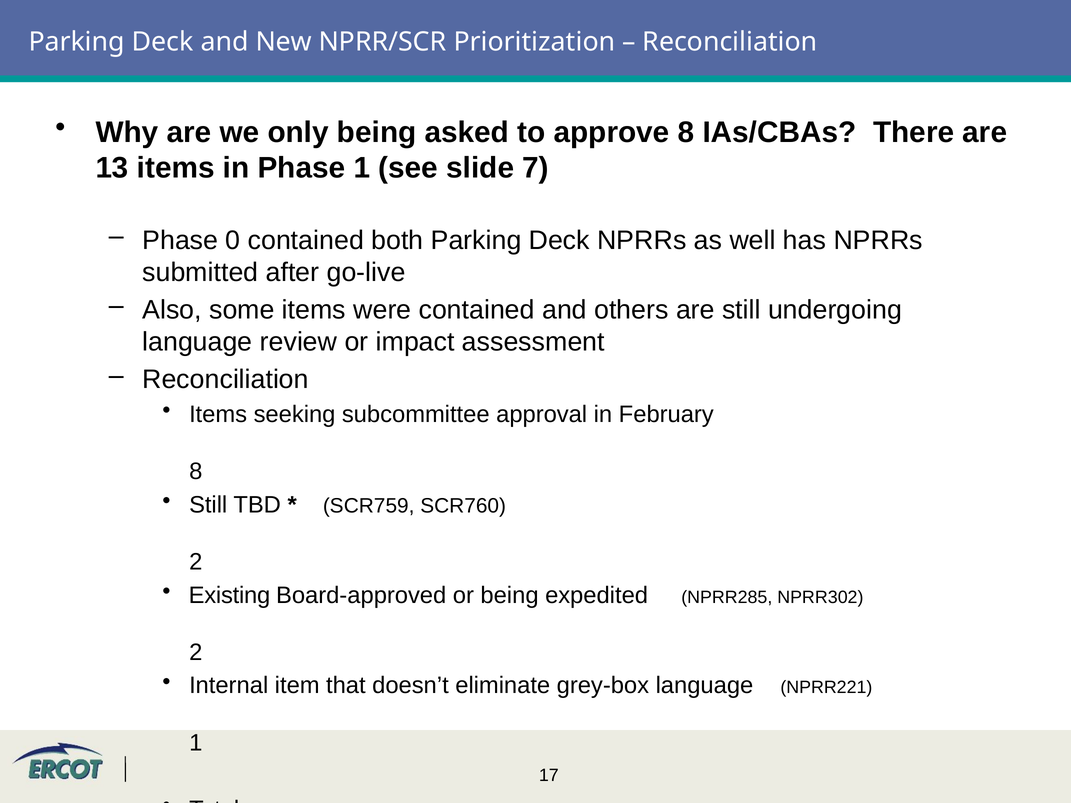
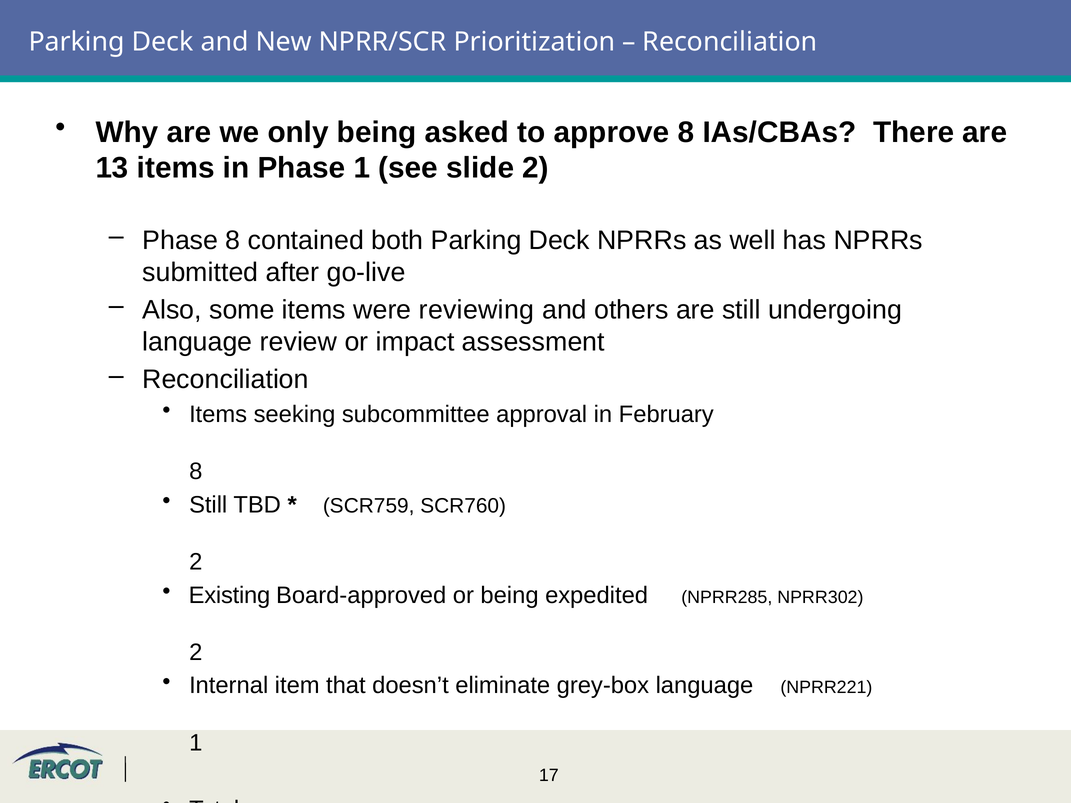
slide 7: 7 -> 2 (536, 168)
Phase 0: 0 -> 8 (233, 240)
were contained: contained -> reviewing (477, 310)
